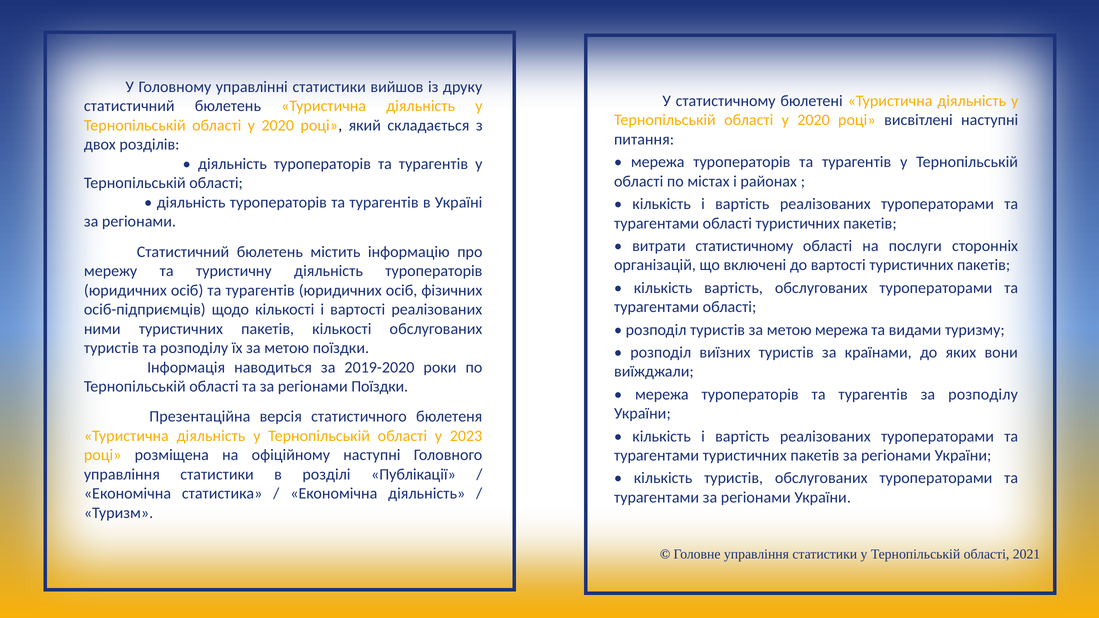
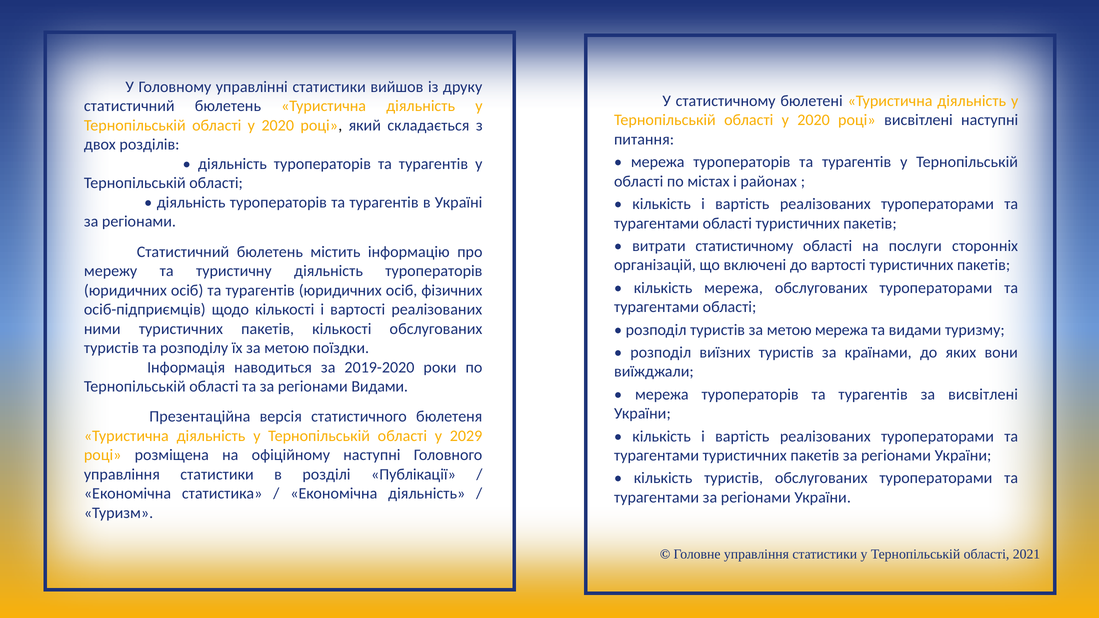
кількість вартість: вартість -> мережа (734, 288)
регіонами Поїздки: Поїздки -> Видами (380, 387)
за розподілу: розподілу -> висвітлені (983, 394)
2023: 2023 -> 2029 (466, 436)
